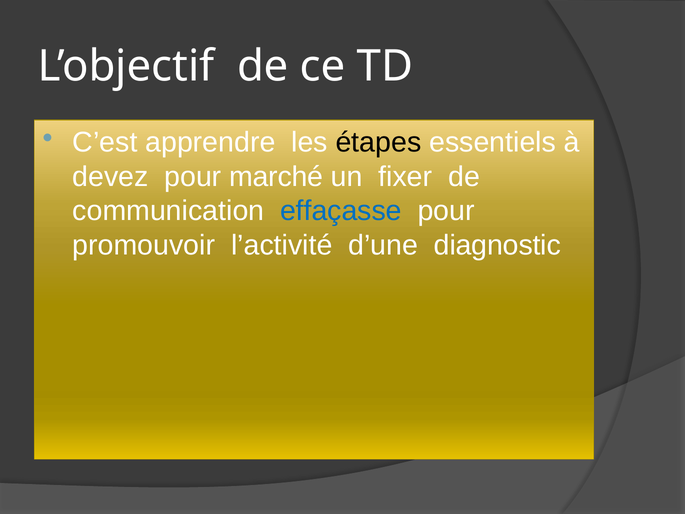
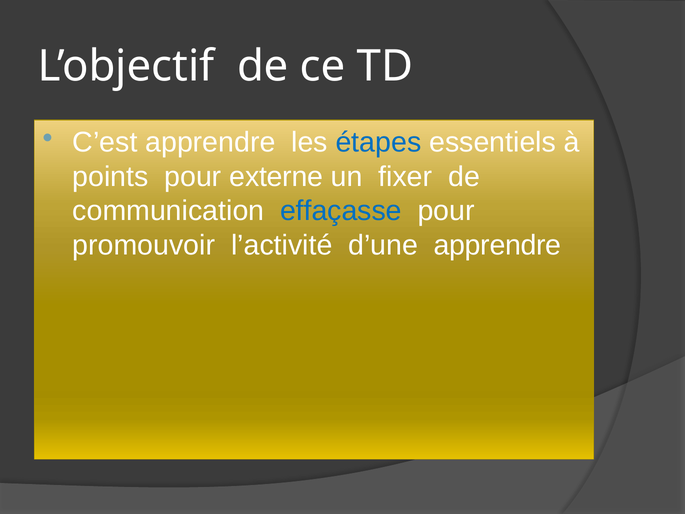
étapes colour: black -> blue (378, 142)
devez: devez -> points (110, 177)
marché: marché -> externe (276, 177)
d’une diagnostic: diagnostic -> apprendre (497, 245)
